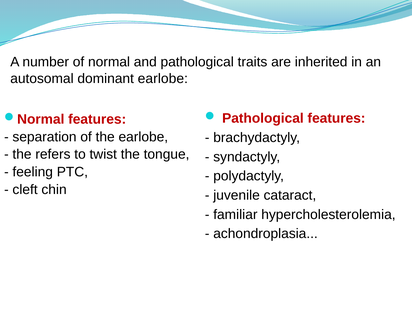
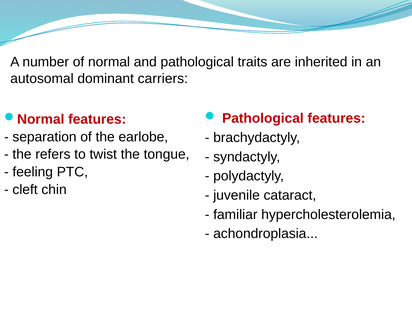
dominant earlobe: earlobe -> carriers (163, 79)
